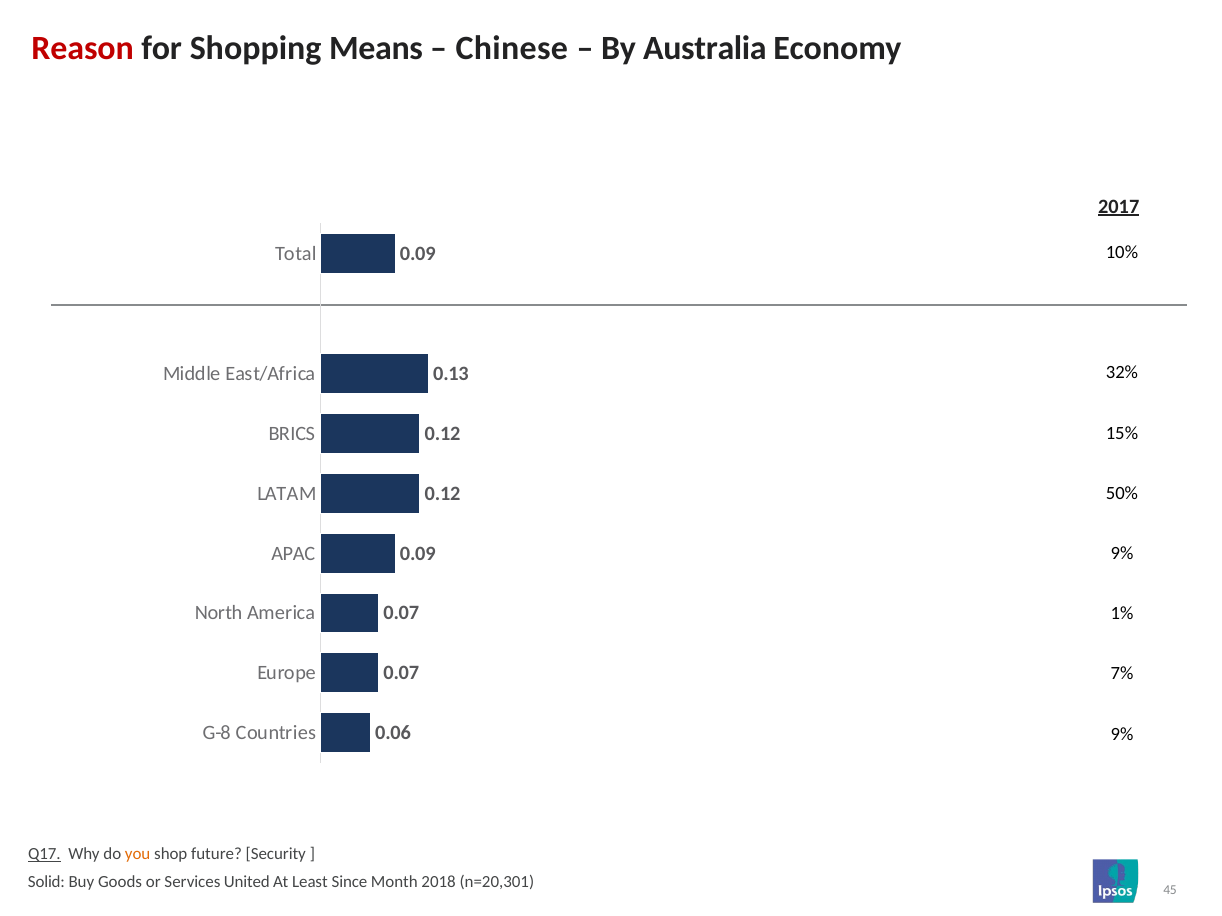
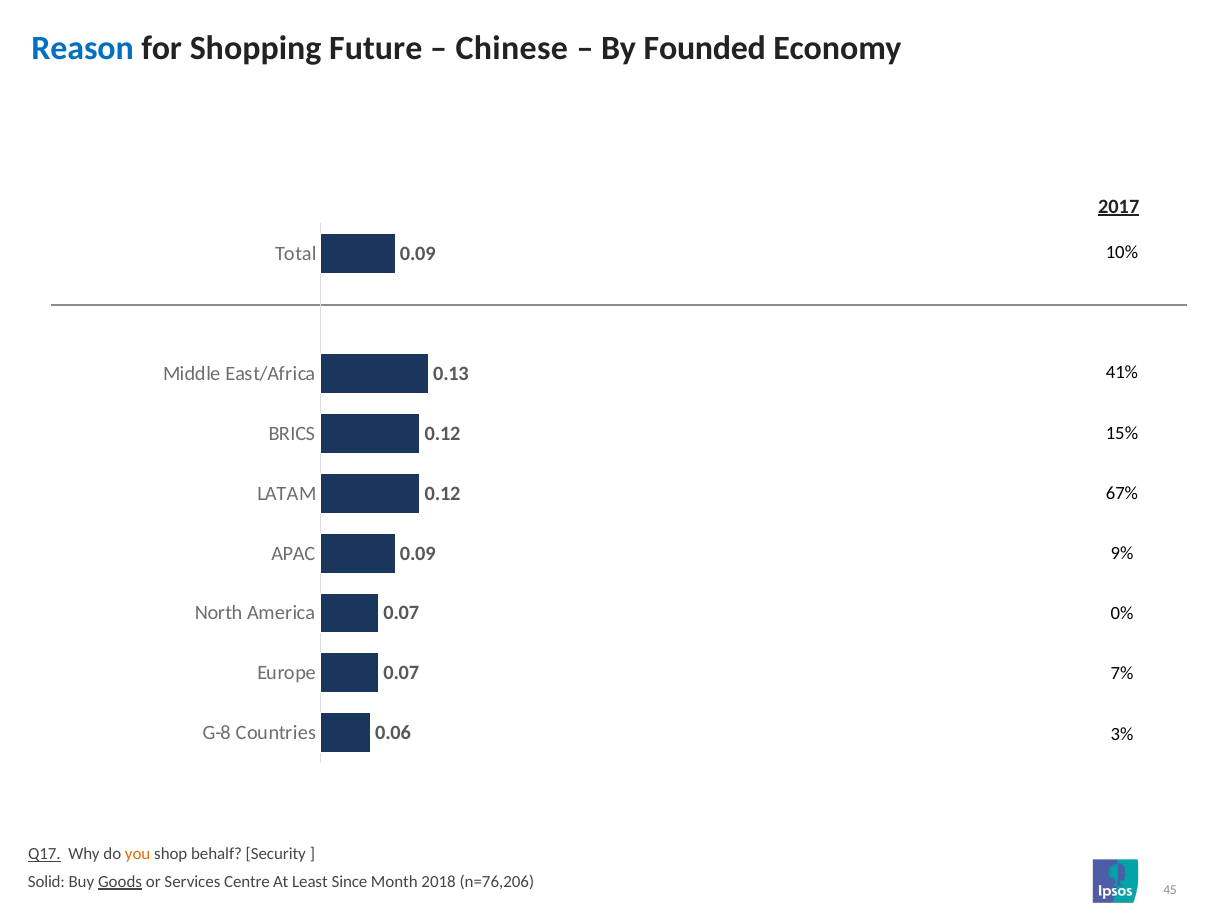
Reason colour: red -> blue (83, 49)
Means: Means -> Future (376, 49)
Australia: Australia -> Founded (705, 49)
32%: 32% -> 41% (1122, 373)
50%: 50% -> 67% (1122, 493)
1%: 1% -> 0% (1122, 614)
9%: 9% -> 3% (1122, 734)
future: future -> behalf (217, 854)
Goods underline: none -> present (120, 882)
United: United -> Centre (247, 882)
n=20,301: n=20,301 -> n=76,206 (497, 882)
